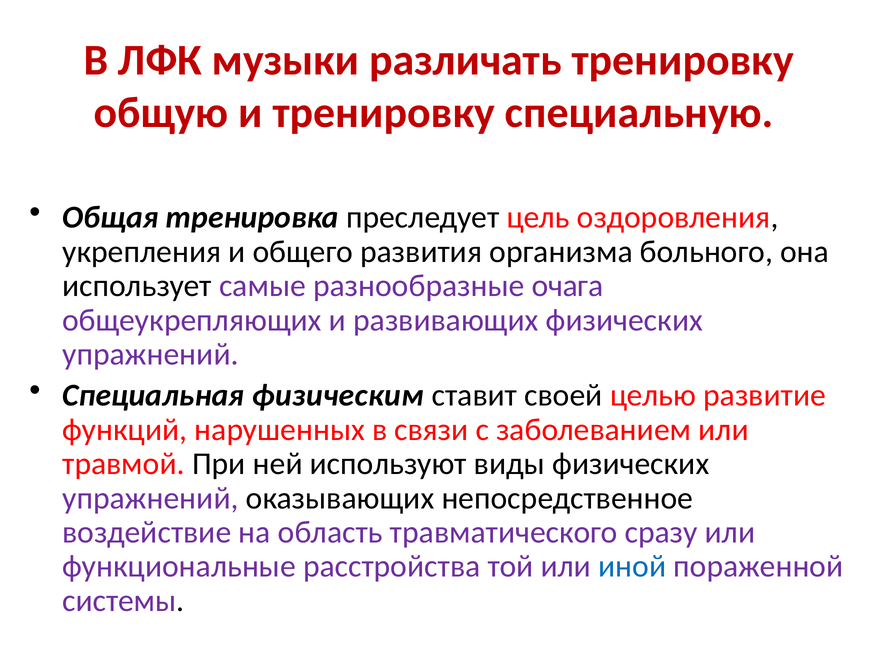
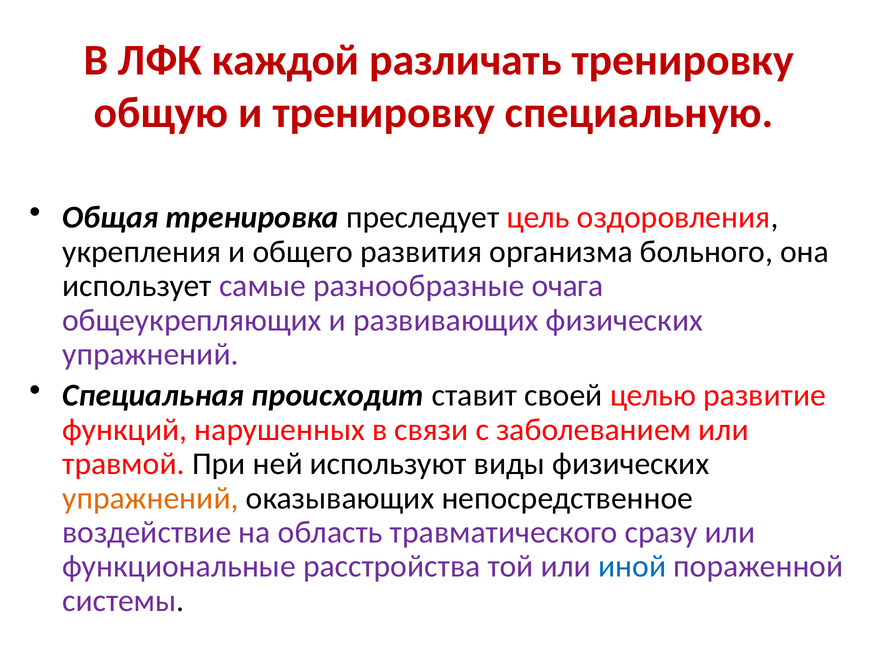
музыки: музыки -> каждой (286, 60)
физическим: физическим -> происходит (338, 396)
упражнений colour: purple -> orange (150, 498)
